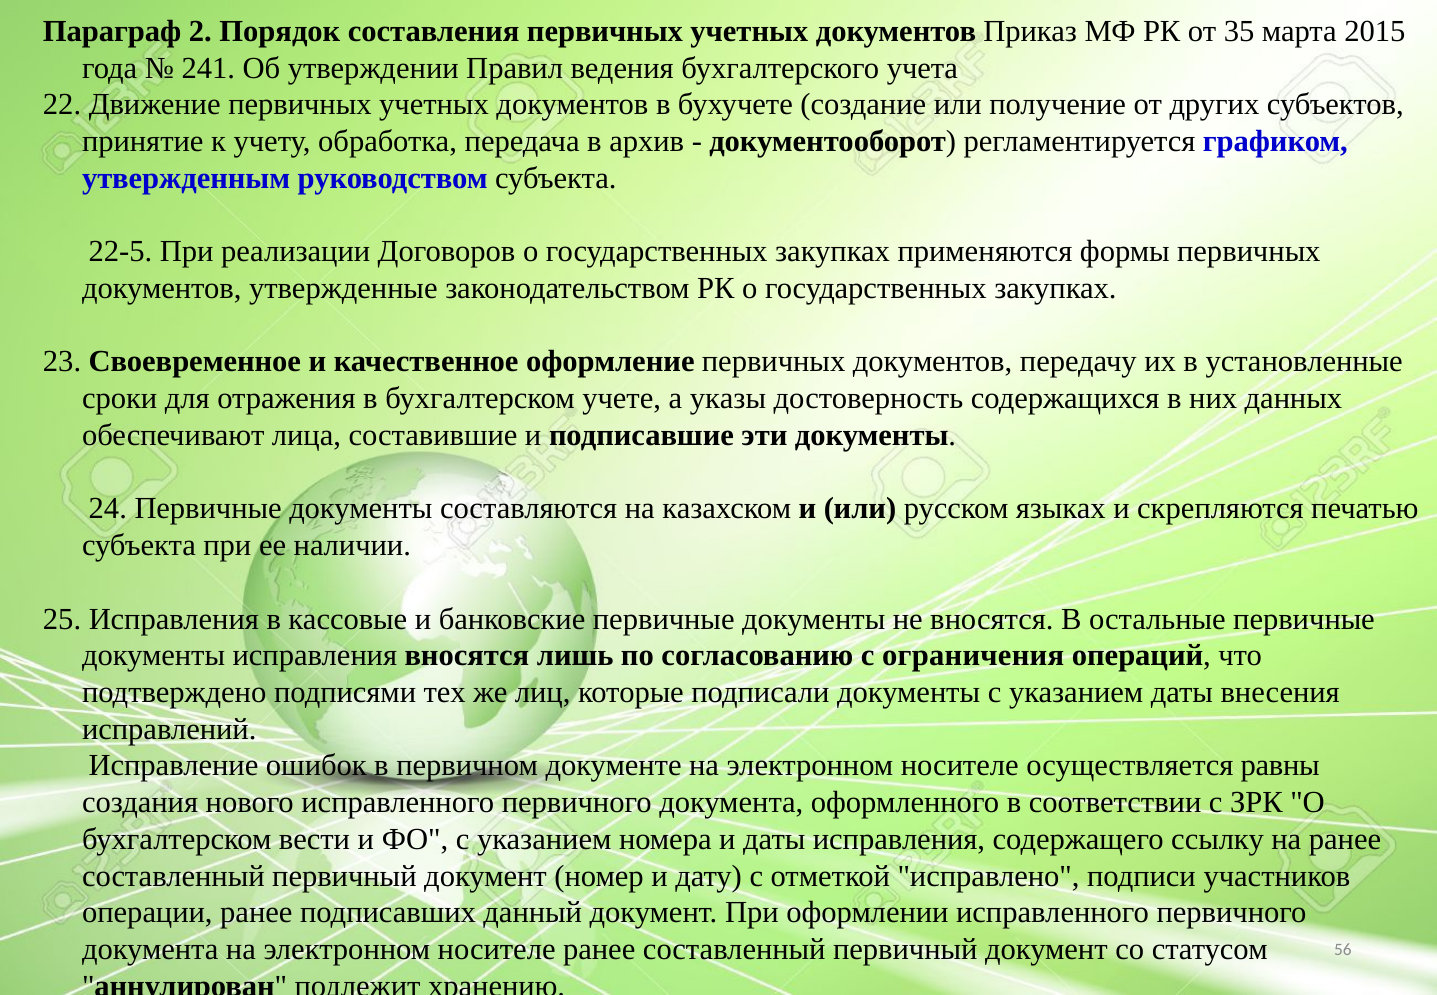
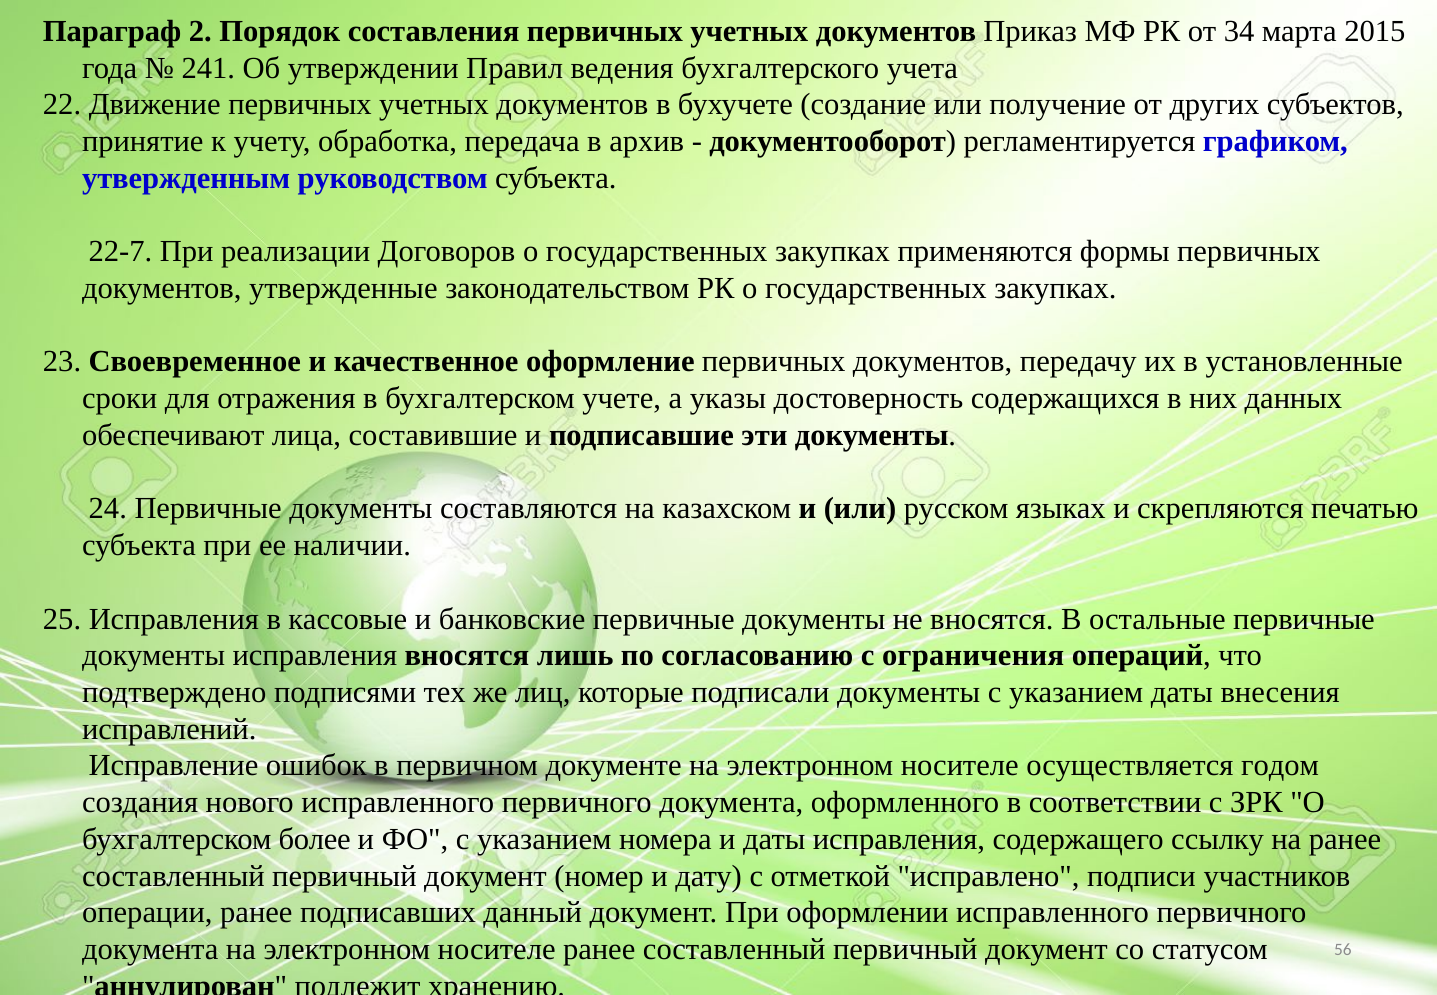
35: 35 -> 34 (1239, 31)
22-5: 22-5 -> 22-7 (120, 252)
равны: равны -> годом (1280, 766)
вести: вести -> более (315, 839)
